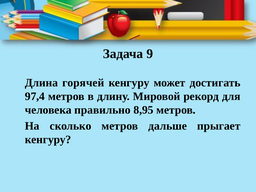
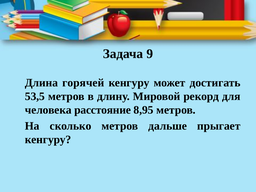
97,4: 97,4 -> 53,5 (35, 96)
правильно: правильно -> расстояние (103, 110)
